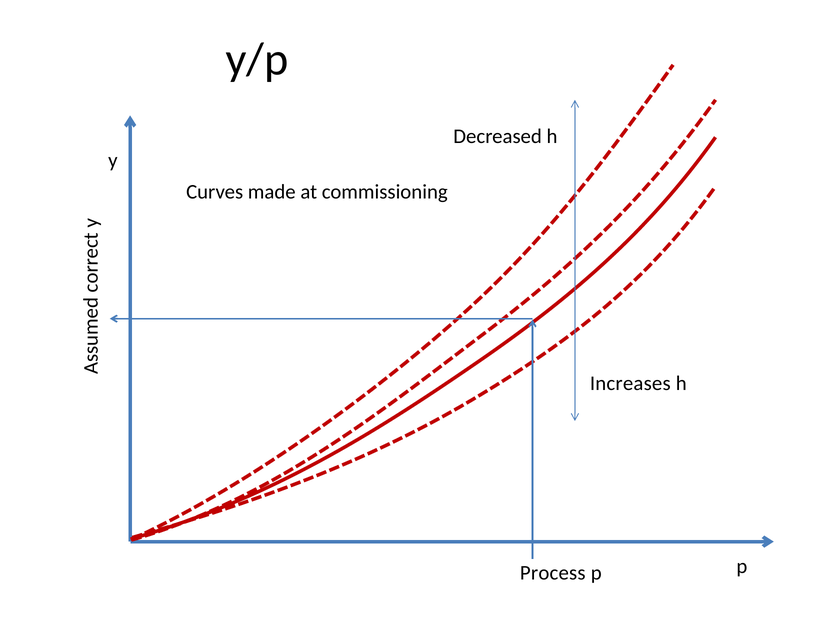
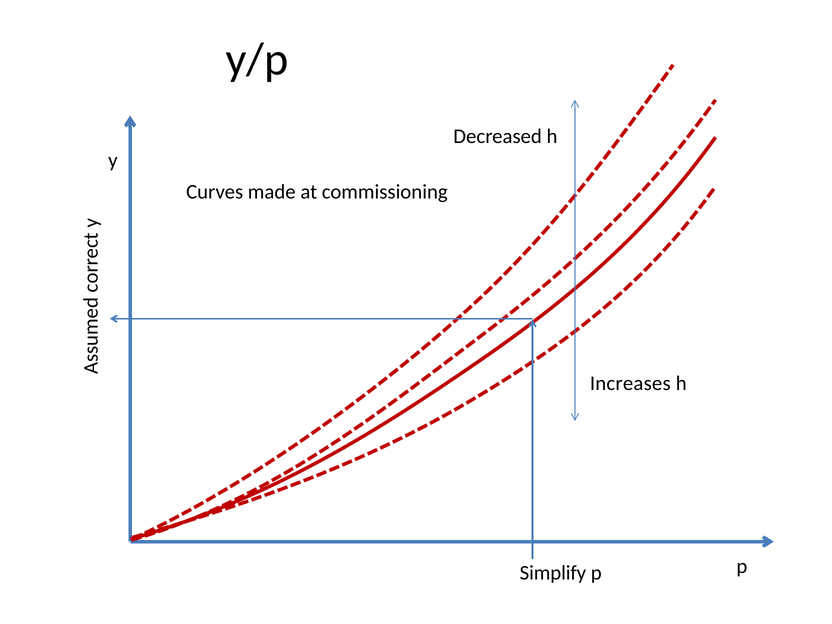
Process: Process -> Simplify (553, 573)
